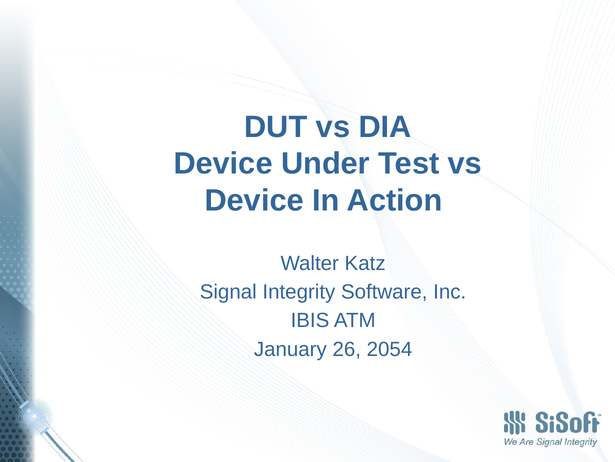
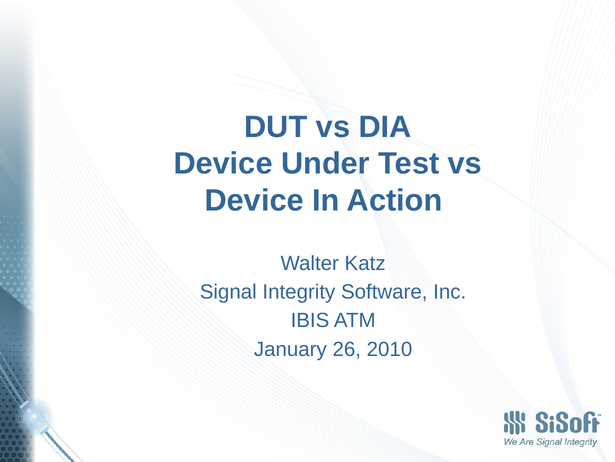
2054: 2054 -> 2010 (389, 349)
